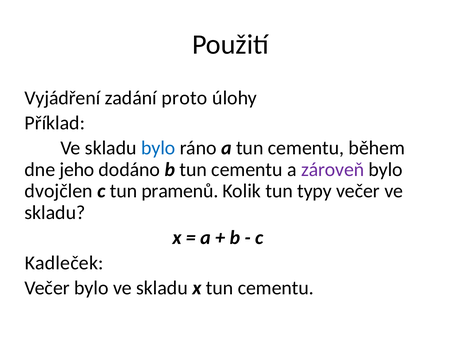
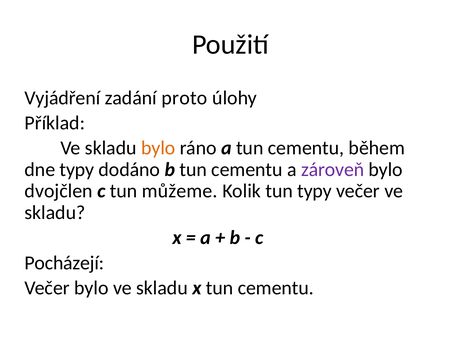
bylo colour: blue -> orange (158, 148)
dne jeho: jeho -> typy (77, 169)
pramenů: pramenů -> můžeme (180, 191)
Kadleček: Kadleček -> Pocházejí (64, 263)
